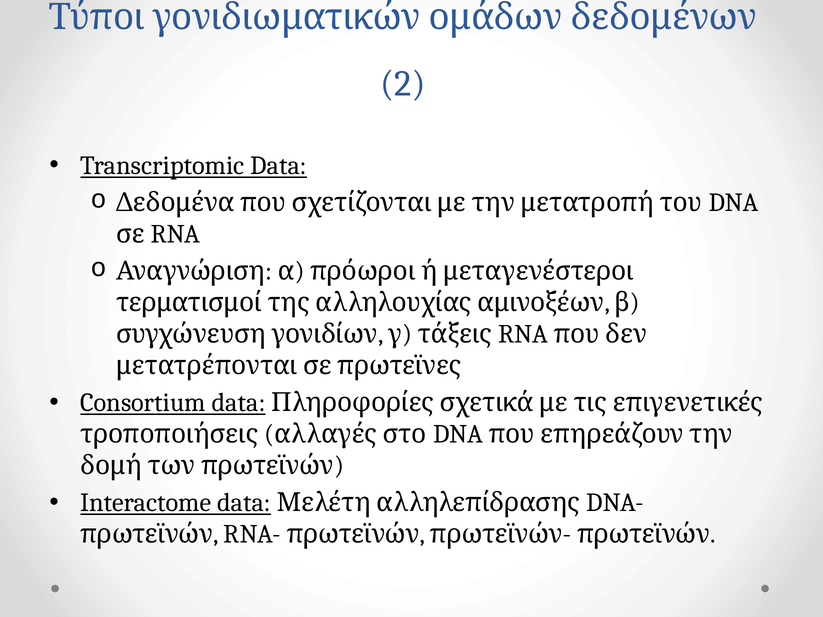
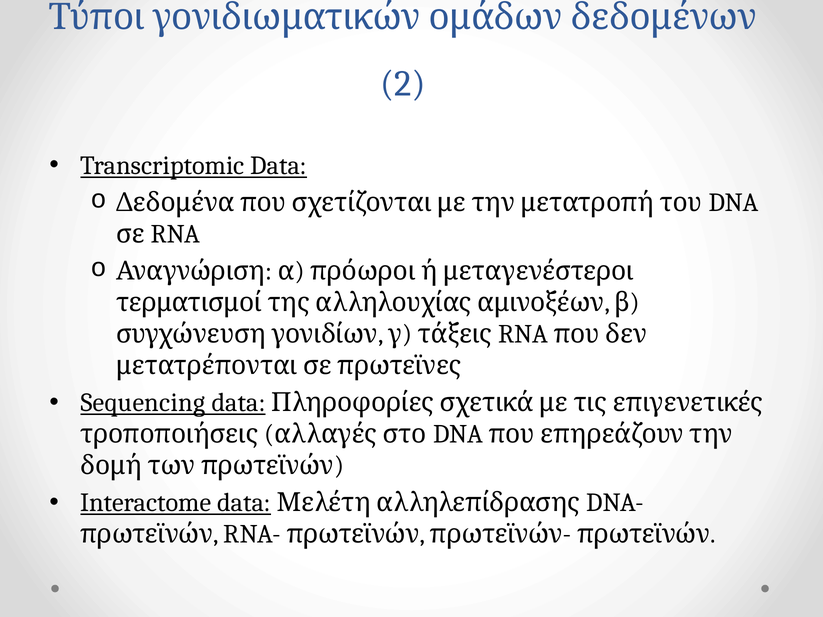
Consortium: Consortium -> Sequencing (143, 403)
